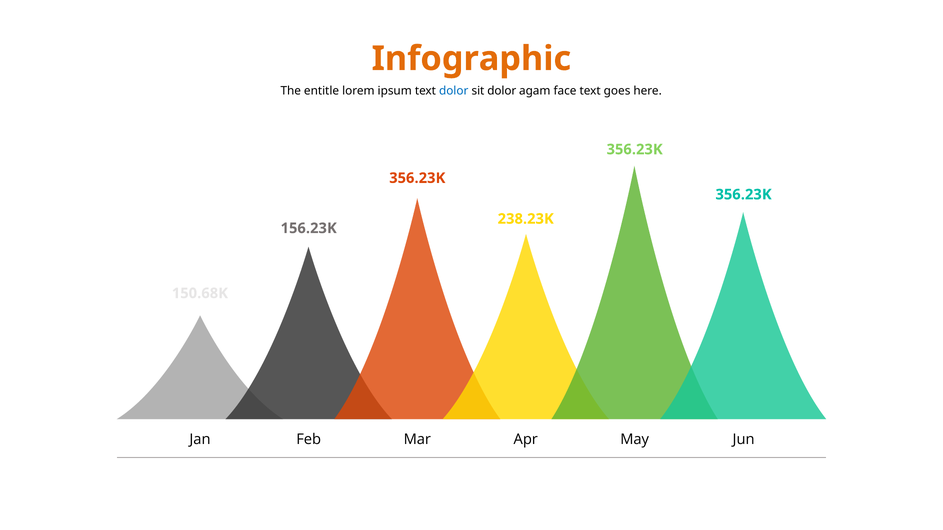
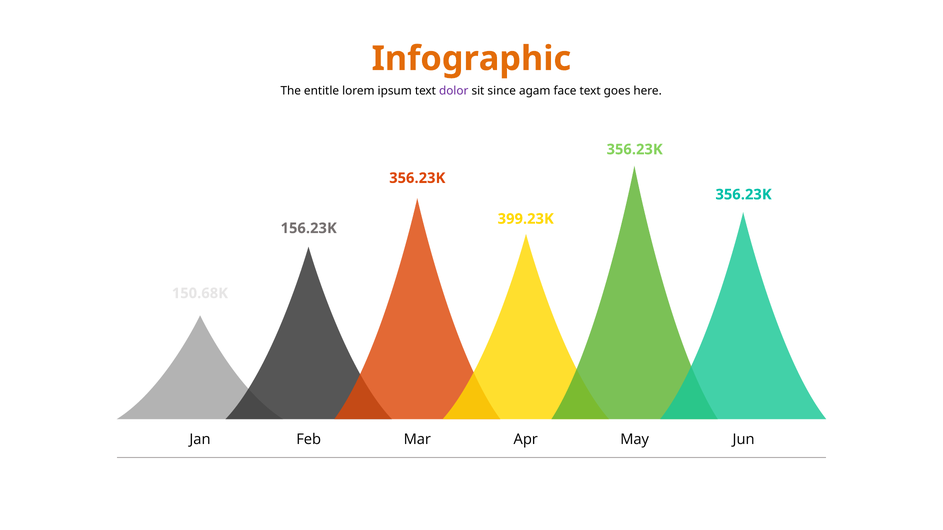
dolor colour: blue -> purple (454, 91)
sit dolor: dolor -> since (502, 91)
238.23K: 238.23K -> 399.23K (526, 219)
